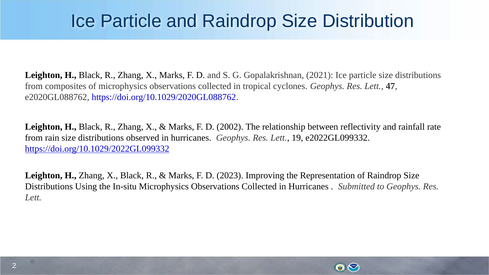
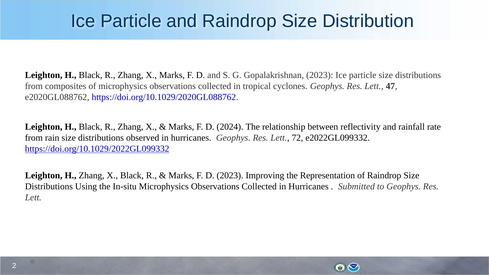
Gopalakrishnan 2021: 2021 -> 2023 (320, 75)
2002: 2002 -> 2024 (230, 127)
19: 19 -> 72 (297, 138)
